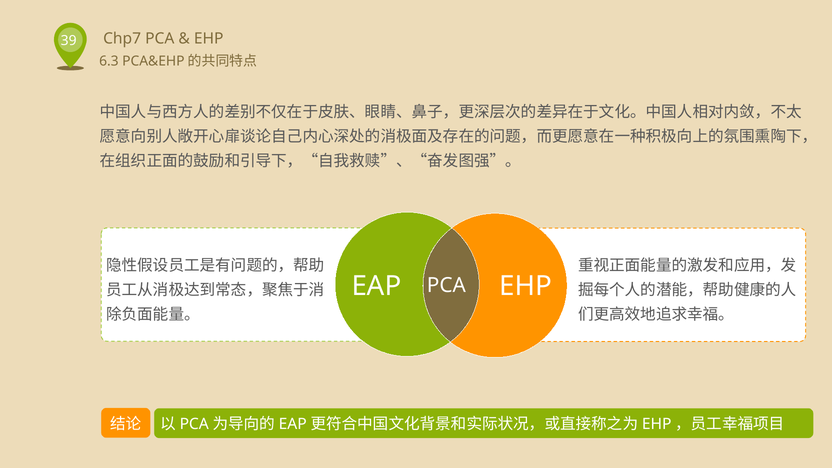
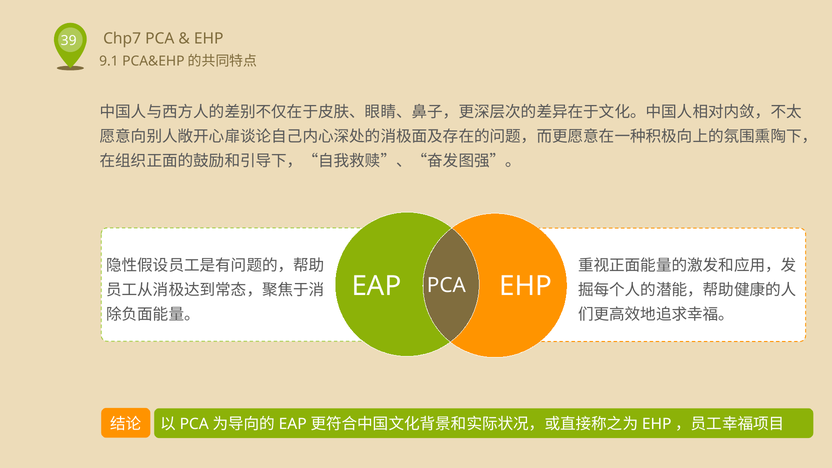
6.3: 6.3 -> 9.1 (109, 61)
